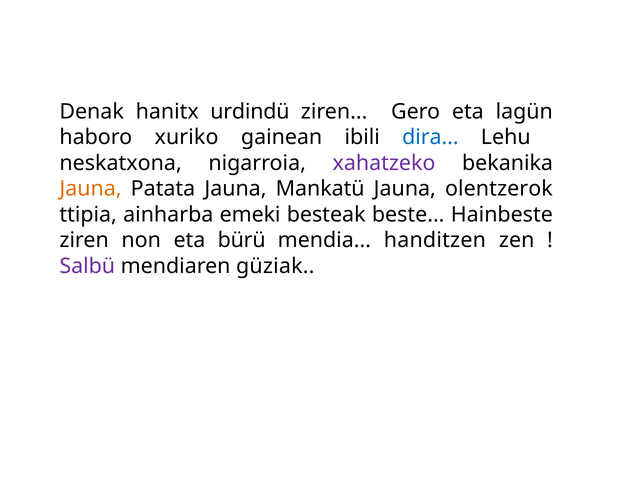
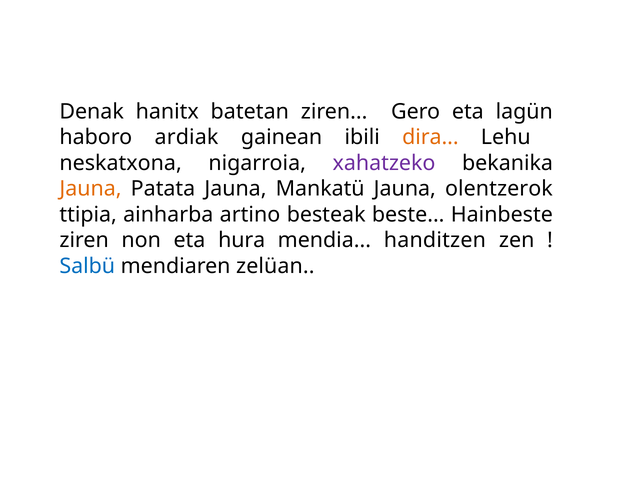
urdindü: urdindü -> batetan (250, 112)
xuriko: xuriko -> ardiak (187, 137)
dira colour: blue -> orange (430, 137)
emeki: emeki -> artino (250, 215)
bürü: bürü -> hura (242, 240)
Salbü colour: purple -> blue (87, 266)
güziak: güziak -> zelüan (275, 266)
